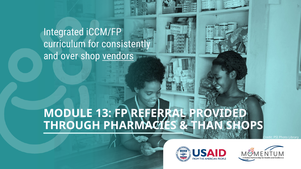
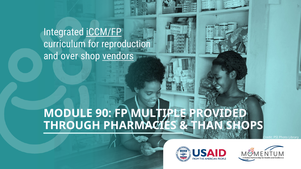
iCCM/FP underline: none -> present (104, 32)
consistently: consistently -> reproduction (126, 44)
13: 13 -> 90 (103, 113)
REFERRAL: REFERRAL -> MULTIPLE (158, 113)
